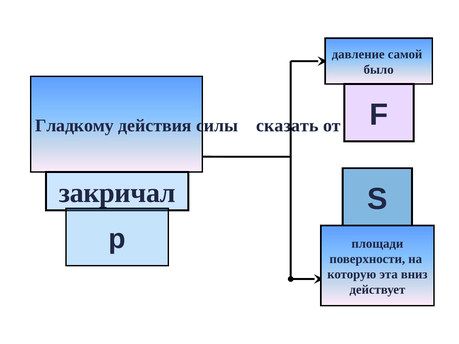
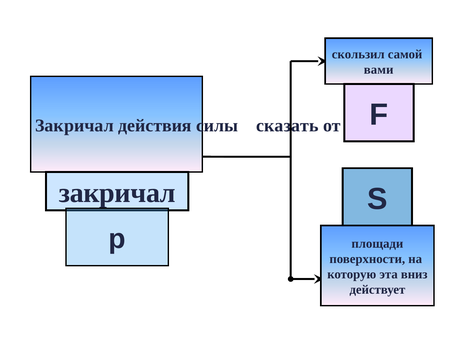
давление: давление -> скользил (358, 54)
было: было -> вами (379, 70)
Гладкому: Гладкому -> Закричал (74, 126)
